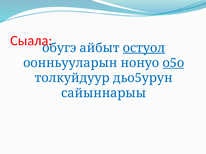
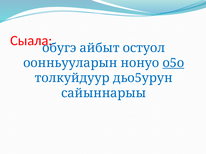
остуол underline: present -> none (144, 48)
